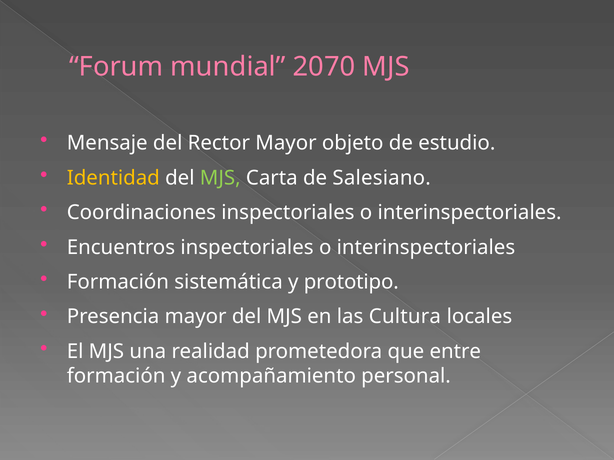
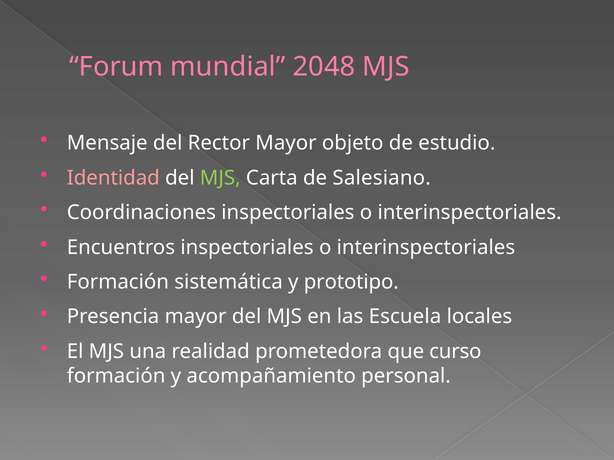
2070: 2070 -> 2048 (324, 67)
Identidad colour: yellow -> pink (113, 178)
Cultura: Cultura -> Escuela (405, 317)
entre: entre -> curso (455, 352)
